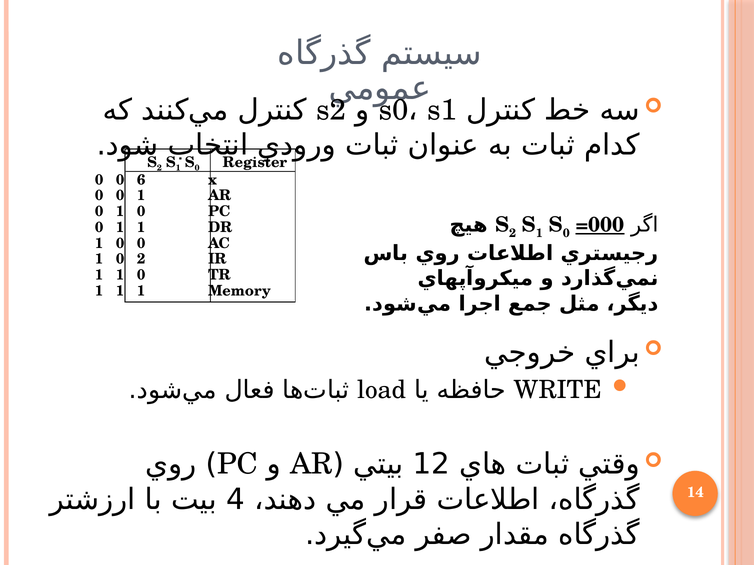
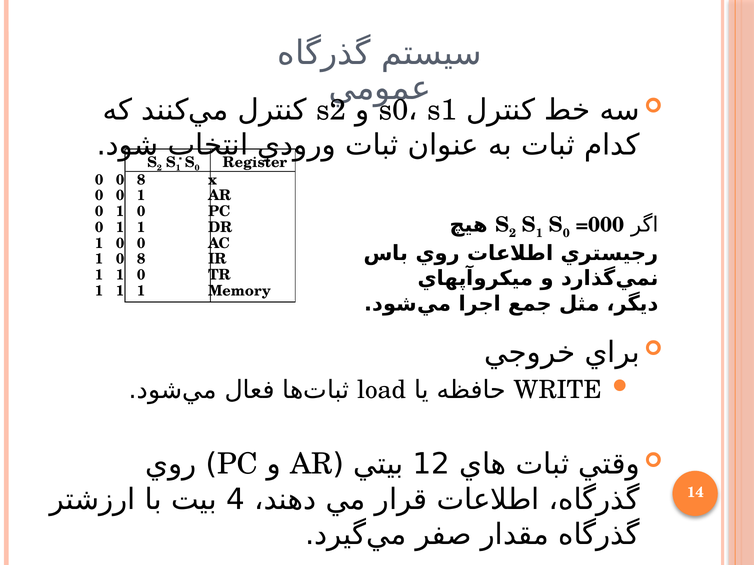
0 0 6: 6 -> 8 (141, 180)
=000 underline: present -> none (600, 225)
1 0 2: 2 -> 8 (141, 259)
